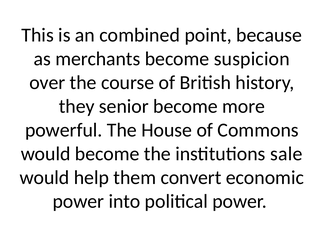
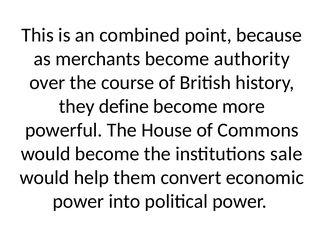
suspicion: suspicion -> authority (252, 59)
senior: senior -> define (124, 106)
